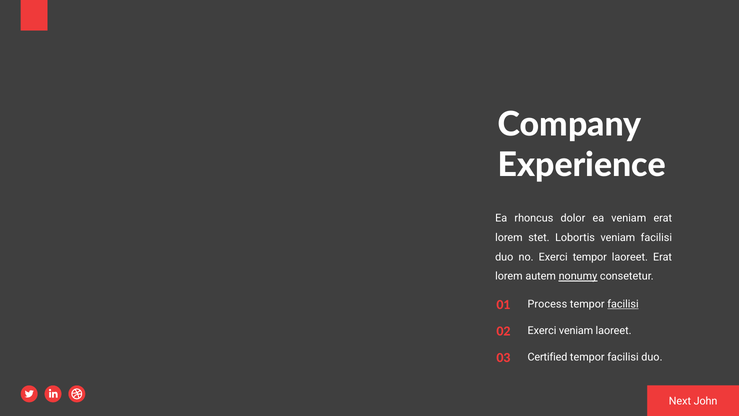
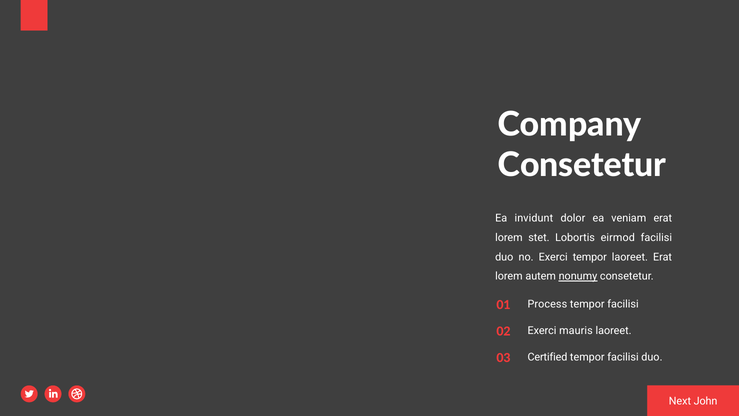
Experience: Experience -> Consetetur (582, 165)
rhoncus: rhoncus -> invidunt (534, 218)
Lobortis veniam: veniam -> eirmod (618, 237)
facilisi underline: present -> none (623, 304)
Exerci veniam: veniam -> mauris (576, 331)
